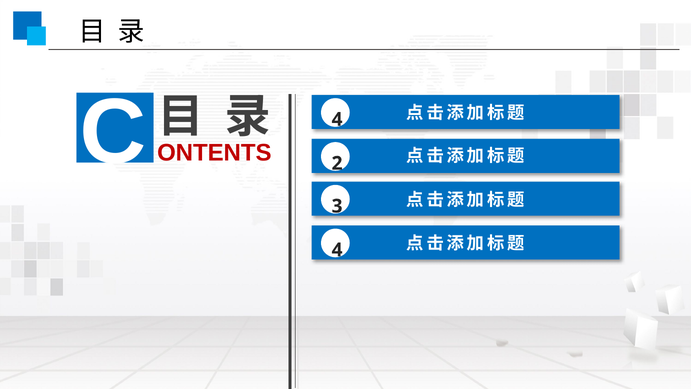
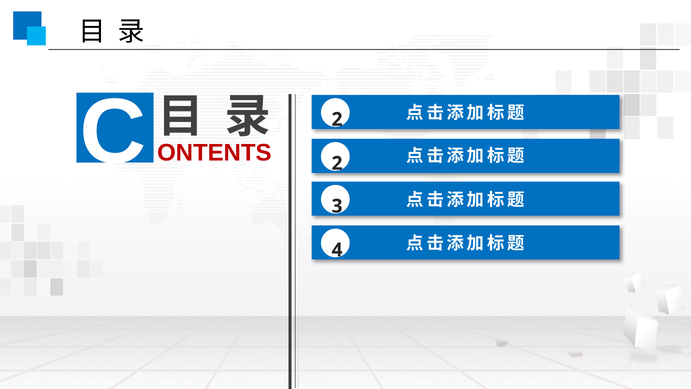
C 4: 4 -> 2 (337, 119)
